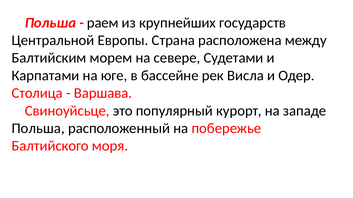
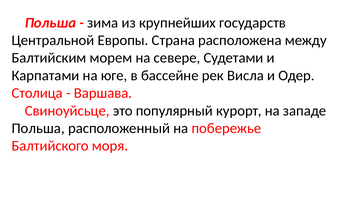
раем: раем -> зима (103, 23)
